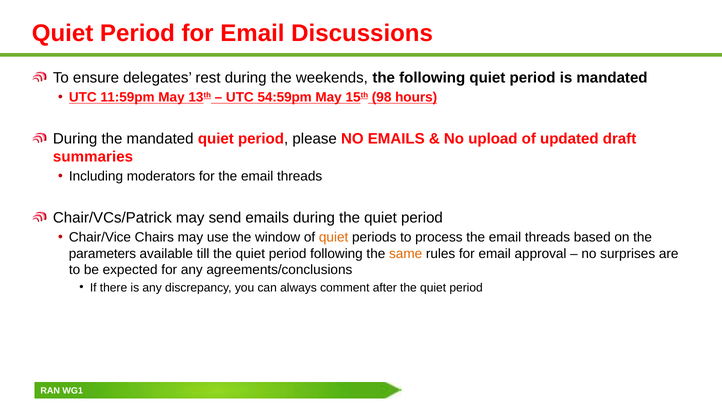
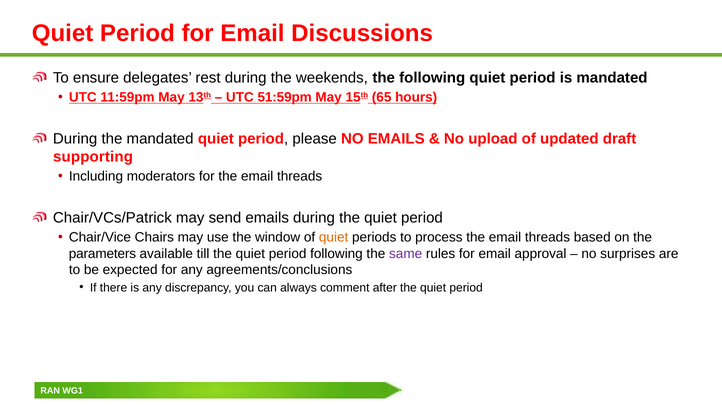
54:59pm: 54:59pm -> 51:59pm (285, 97)
98: 98 -> 65 (382, 97)
summaries: summaries -> supporting (93, 157)
same colour: orange -> purple (406, 254)
